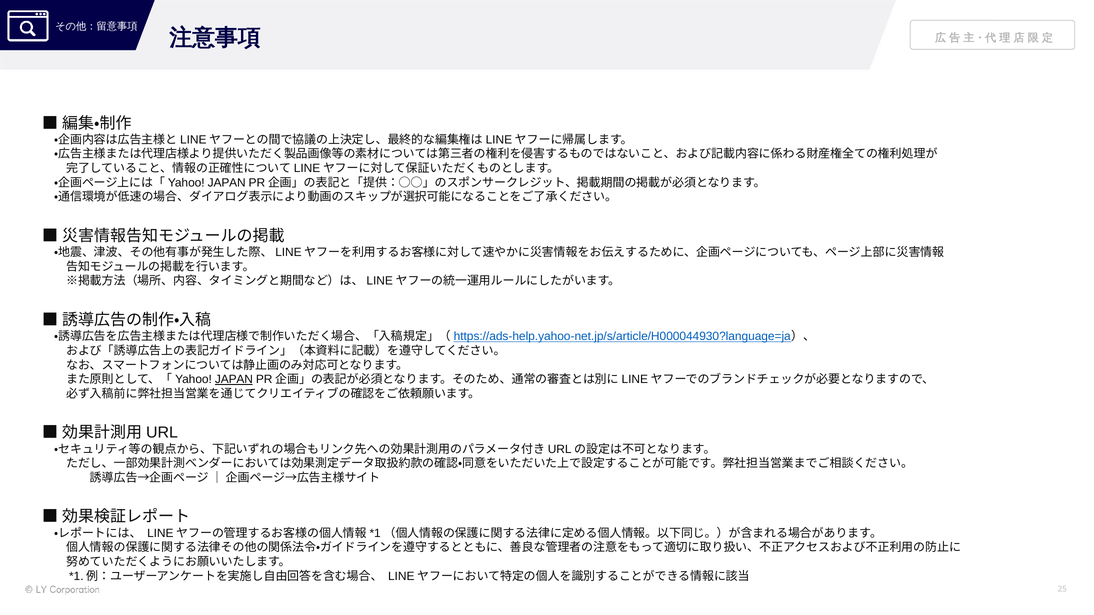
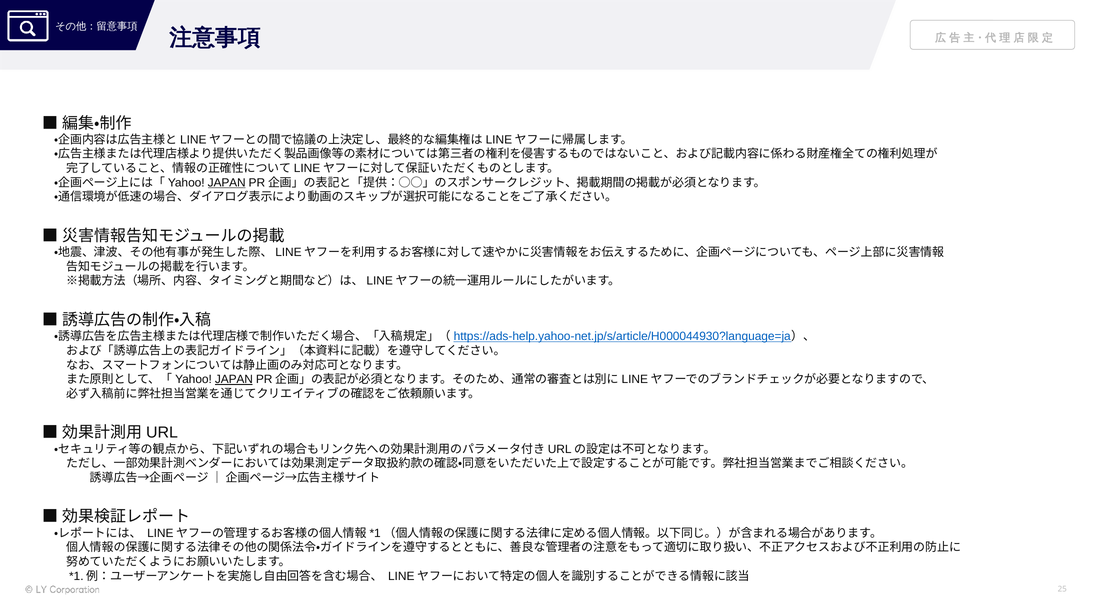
JAPAN underline: none -> present (227, 183)
